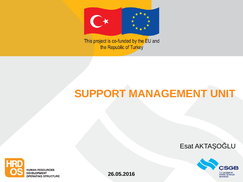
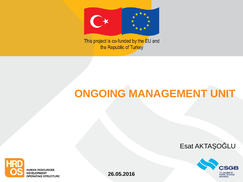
SUPPORT: SUPPORT -> ONGOING (100, 94)
